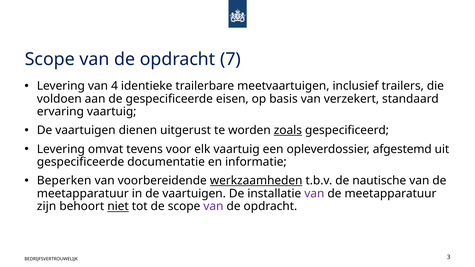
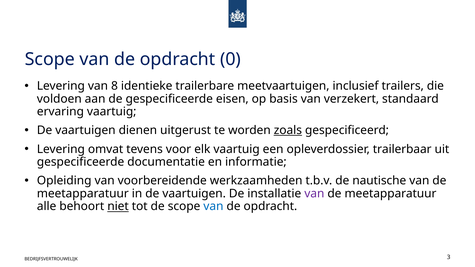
7: 7 -> 0 (230, 59)
4: 4 -> 8 (114, 86)
afgestemd: afgestemd -> trailerbaar (402, 149)
Beperken: Beperken -> Opleiding (64, 181)
werkzaamheden underline: present -> none (256, 181)
zijn: zijn -> alle (47, 206)
van colour: purple -> blue (213, 206)
